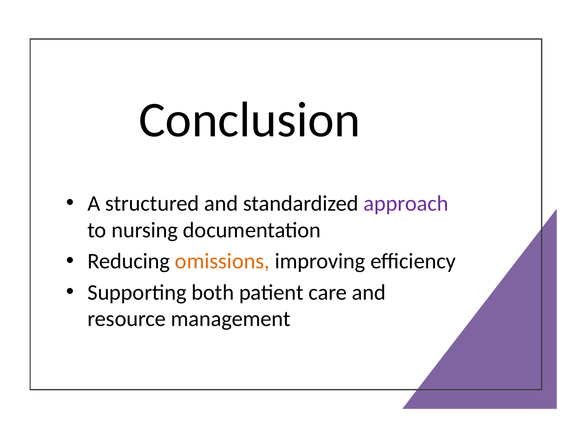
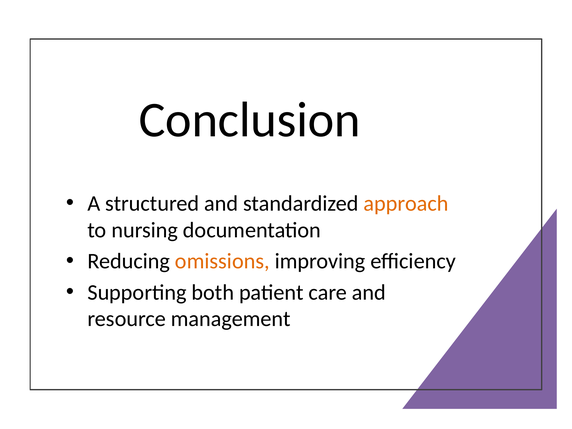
approach colour: purple -> orange (406, 203)
